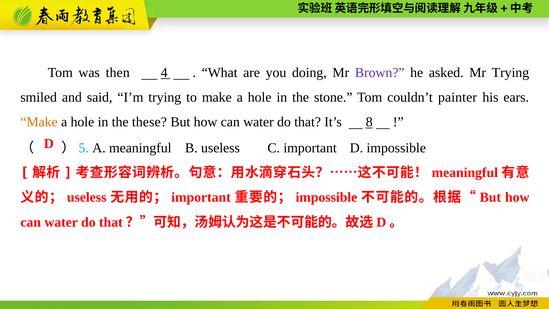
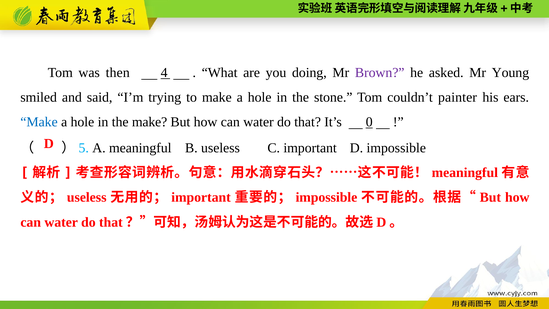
Mr Trying: Trying -> Young (510, 73)
Make colour: orange -> blue (39, 122)
the these: these -> make (150, 122)
8: 8 -> 0 (369, 122)
